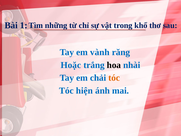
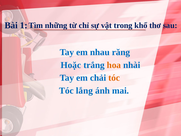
vành: vành -> nhau (100, 52)
hoa colour: black -> orange (114, 65)
hiện: hiện -> lắng (84, 90)
